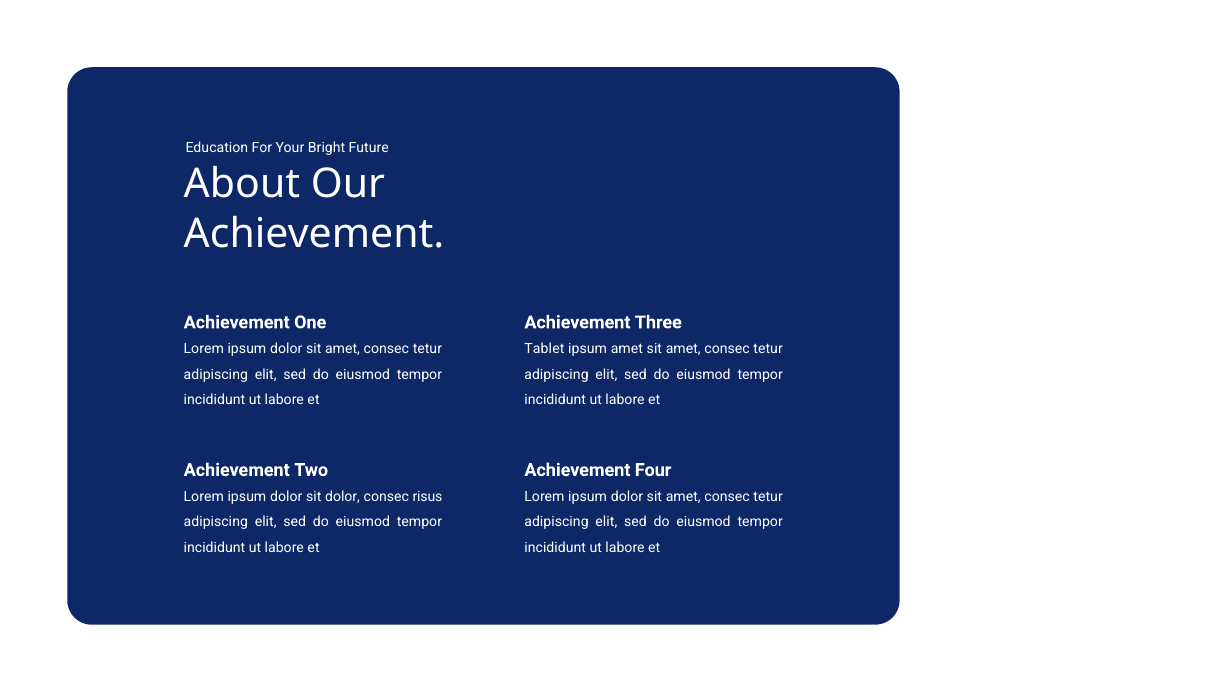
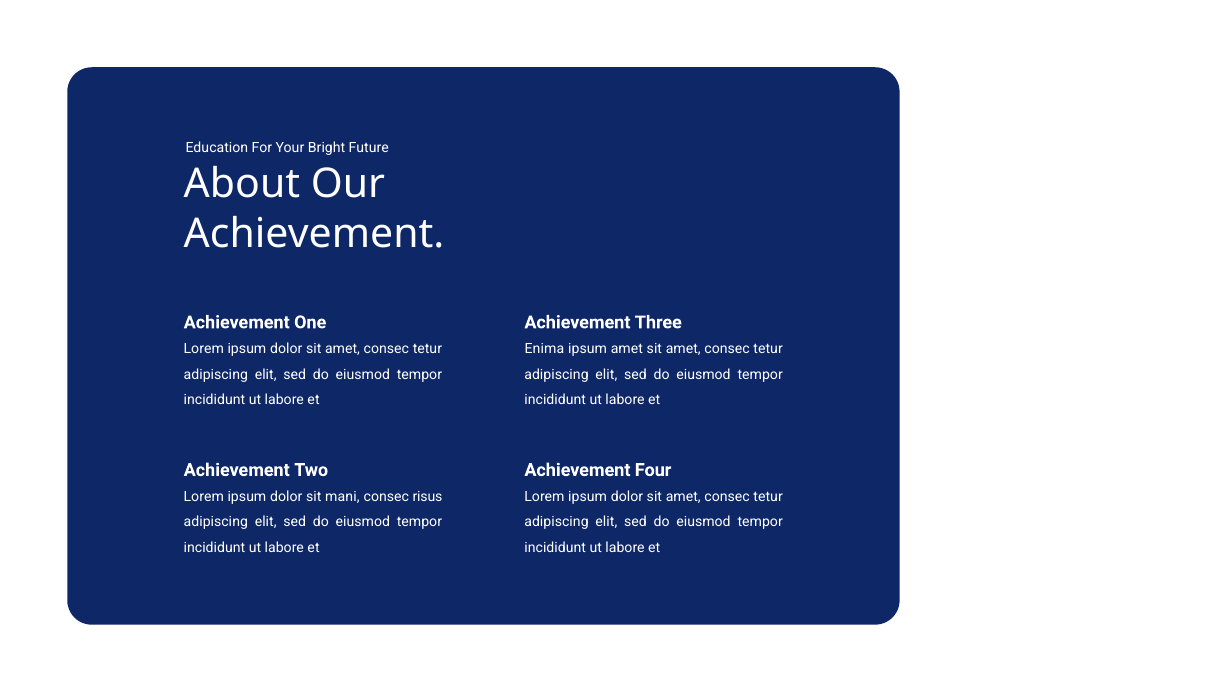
Tablet: Tablet -> Enima (544, 349)
sit dolor: dolor -> mani (342, 497)
